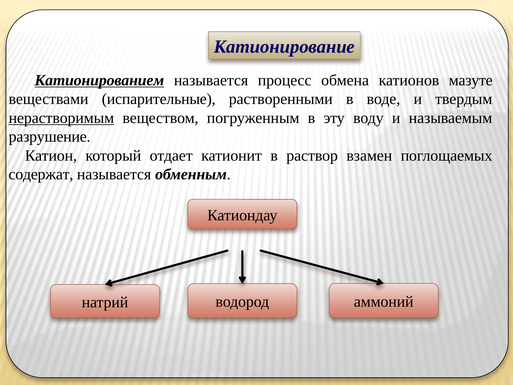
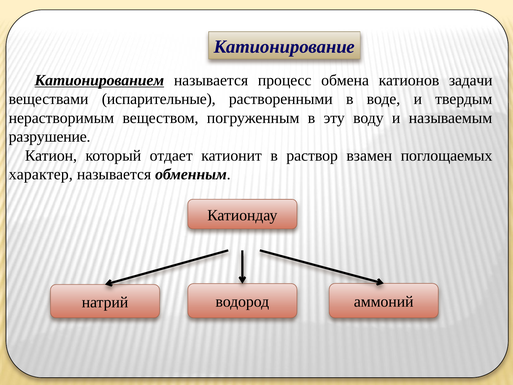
мазуте: мазуте -> задачи (471, 80)
нерастворимым underline: present -> none (61, 118)
содержат: содержат -> характер (41, 174)
